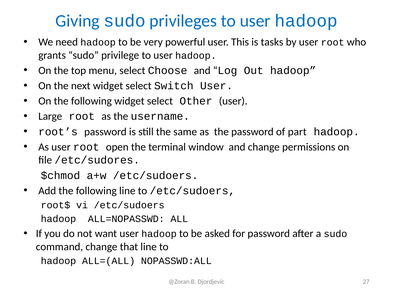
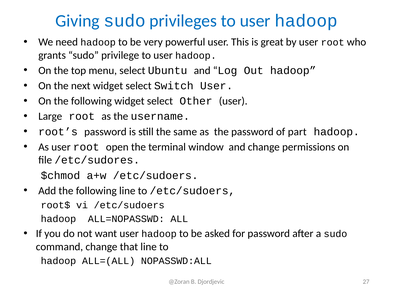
tasks: tasks -> great (272, 42)
Choose: Choose -> Ubuntu (168, 70)
